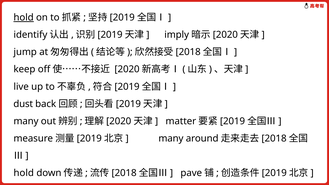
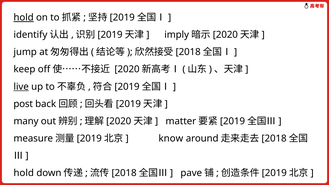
live underline: none -> present (21, 87)
dust: dust -> post (23, 104)
many: many -> know (171, 138)
